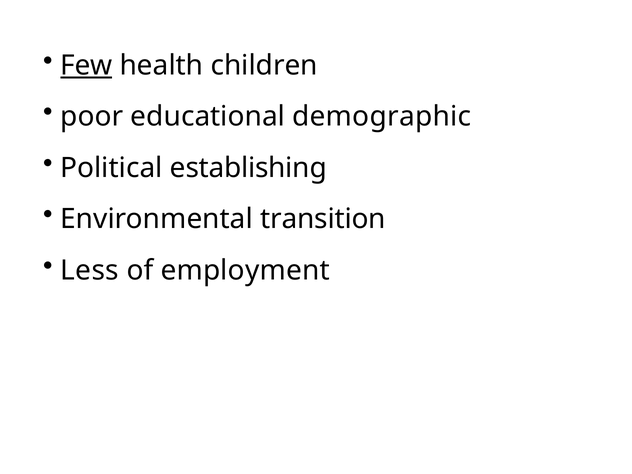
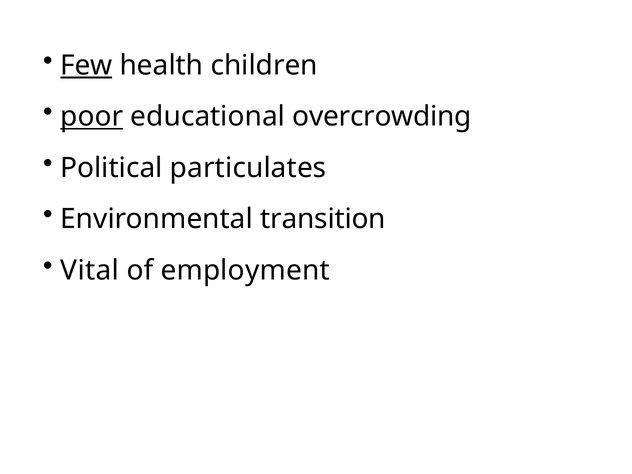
poor underline: none -> present (92, 117)
demographic: demographic -> overcrowding (382, 117)
establishing: establishing -> particulates (248, 168)
Less: Less -> Vital (90, 270)
